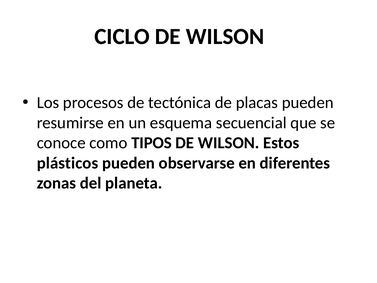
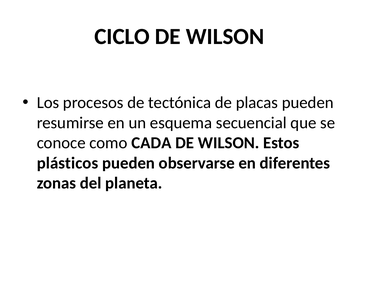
TIPOS: TIPOS -> CADA (151, 143)
